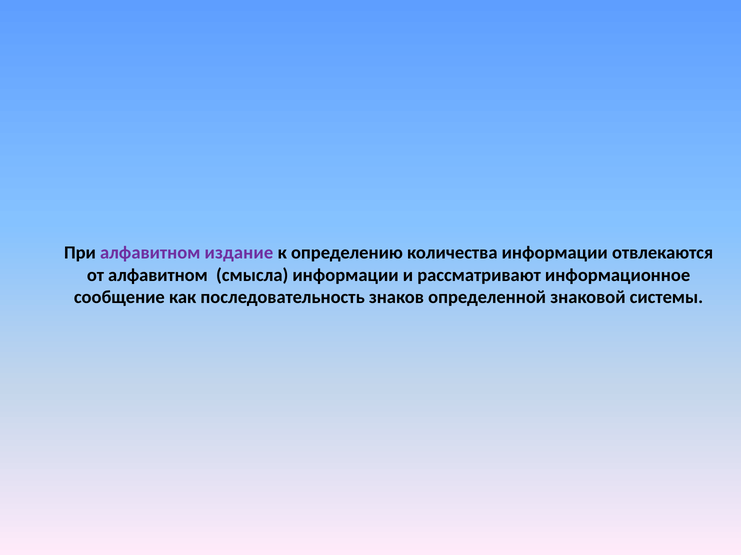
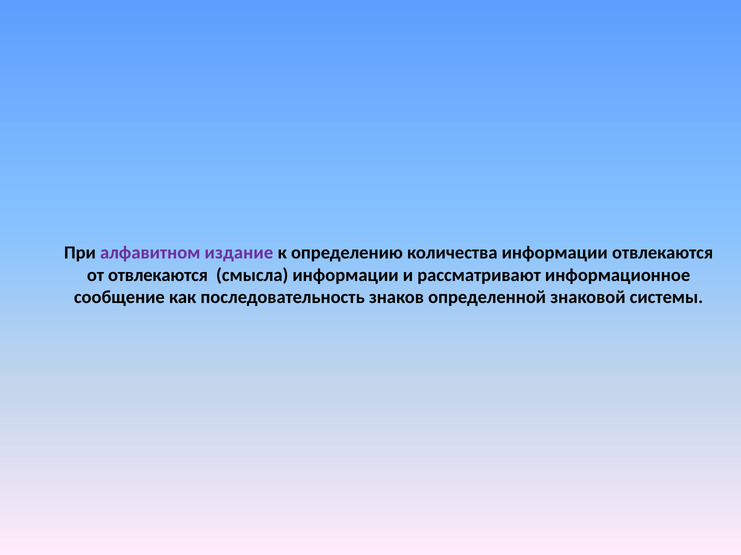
от алфавитном: алфавитном -> отвлекаются (158, 275)
